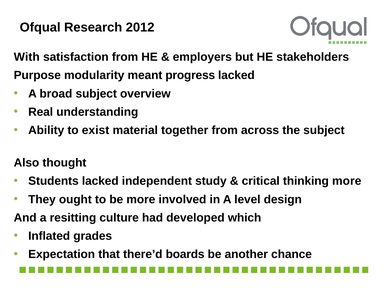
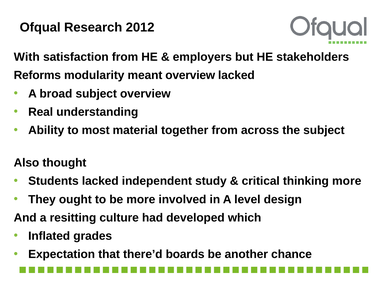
Purpose: Purpose -> Reforms (37, 75)
meant progress: progress -> overview (190, 75)
exist: exist -> most (96, 130)
